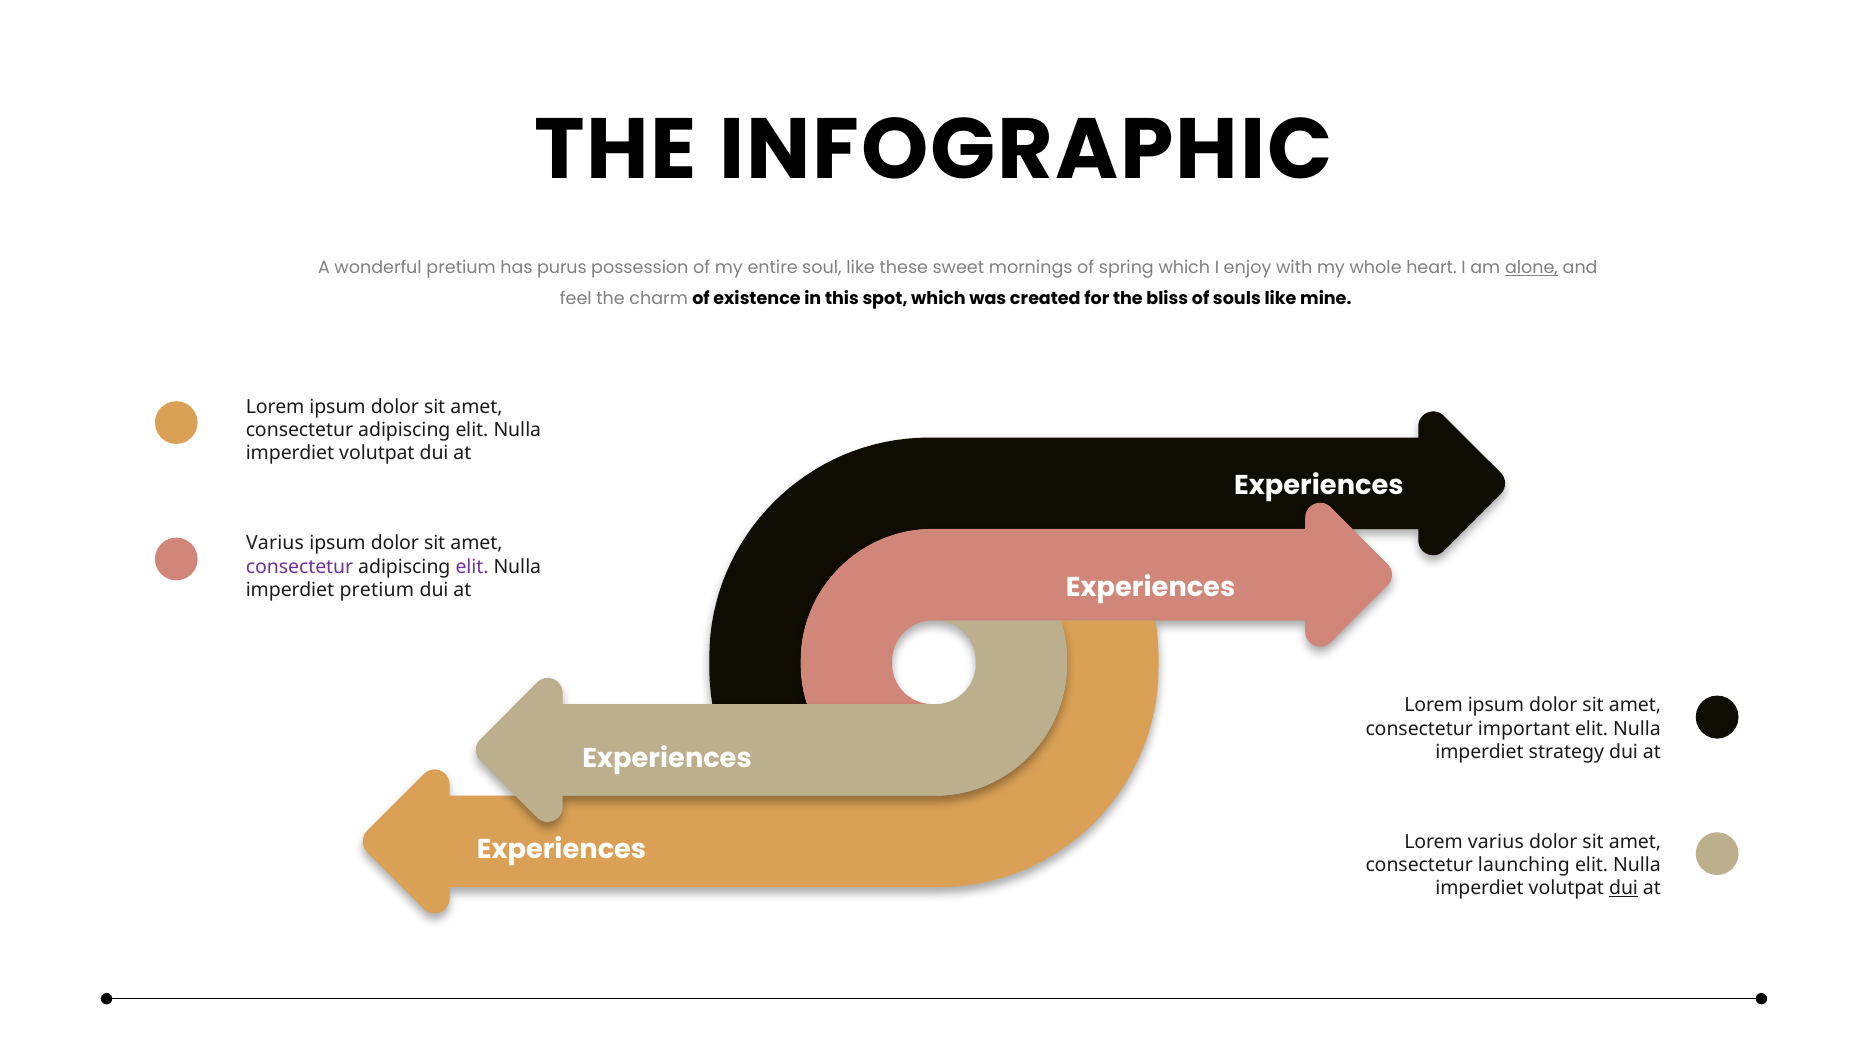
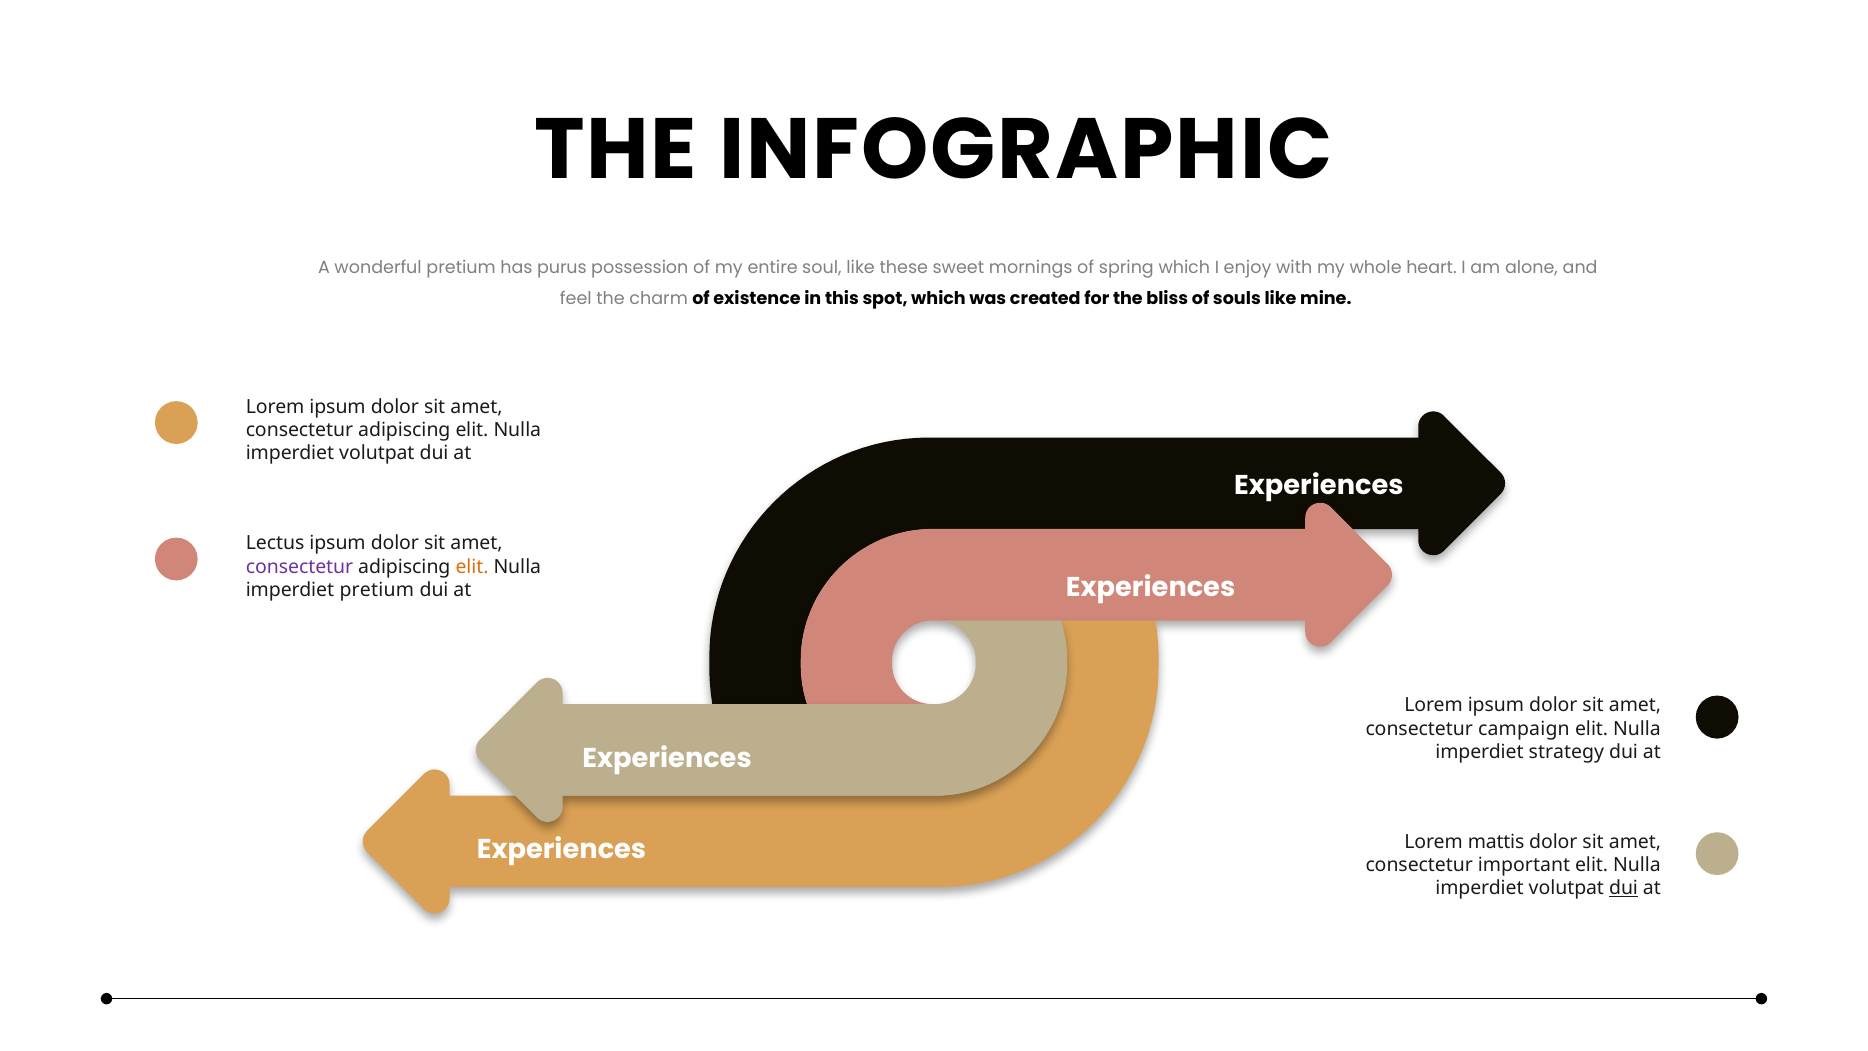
alone underline: present -> none (1532, 268)
Varius: Varius -> Lectus (275, 543)
elit colour: purple -> orange (472, 566)
important: important -> campaign (1524, 728)
Lorem varius: varius -> mattis (1496, 842)
launching: launching -> important (1524, 865)
